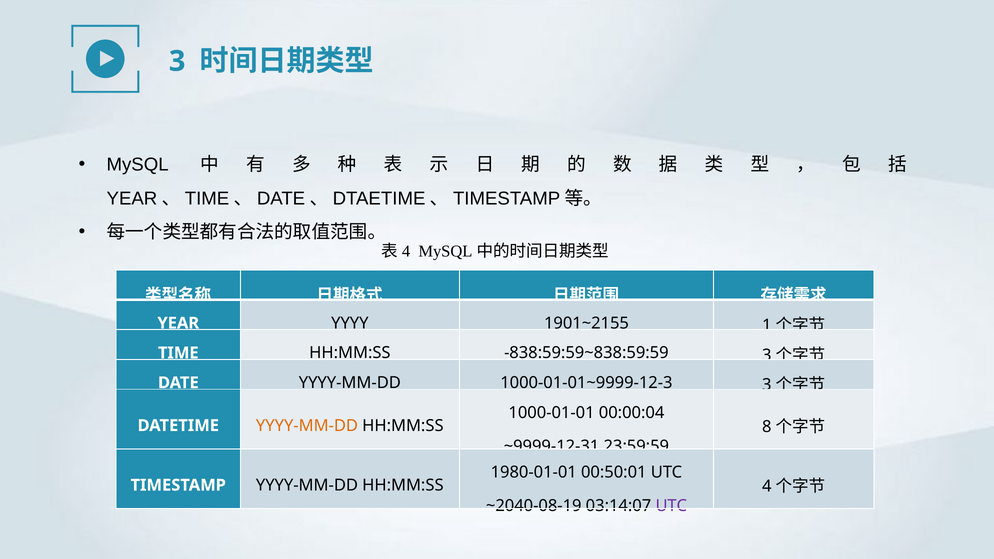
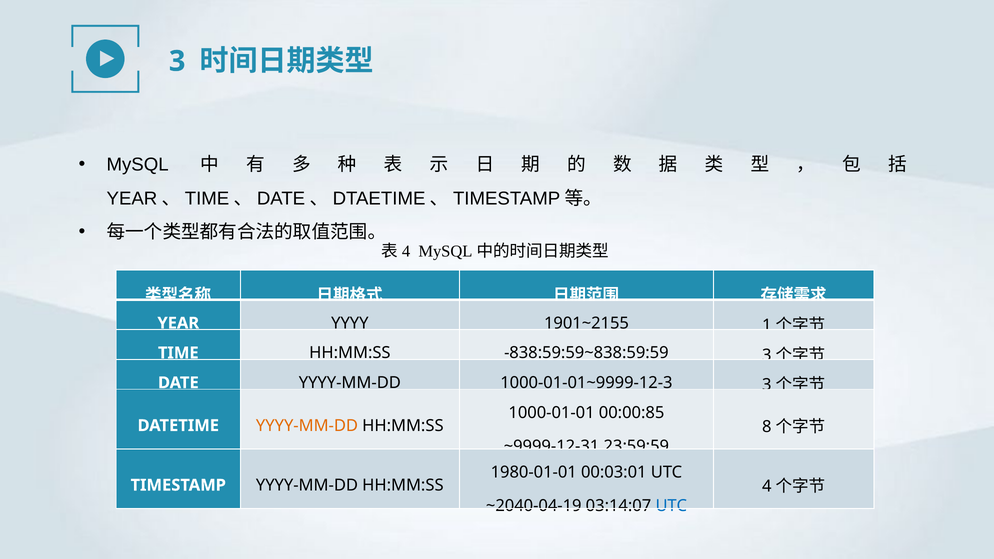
00:00:04: 00:00:04 -> 00:00:85 (632, 413)
00:50:01: 00:50:01 -> 00:03:01 (614, 472)
~2040-08-19: ~2040-08-19 -> ~2040-04-19 (534, 506)
UTC colour: purple -> blue (671, 506)
